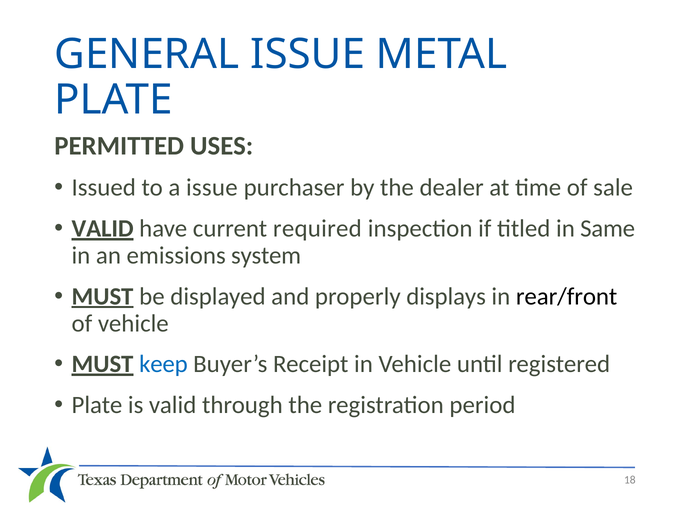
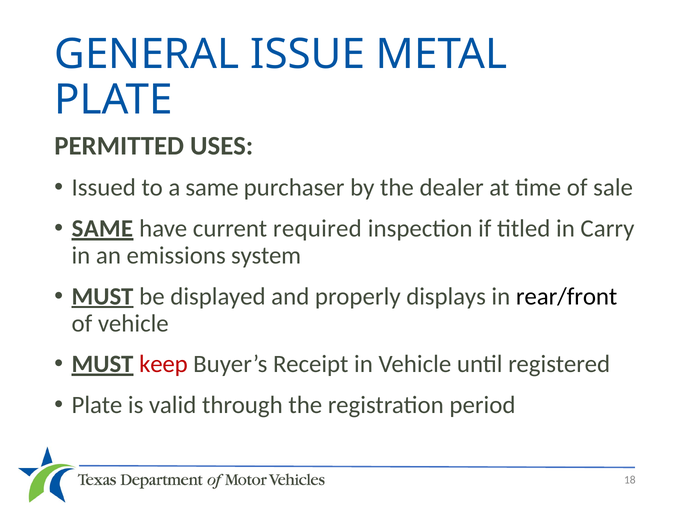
a issue: issue -> same (212, 188)
VALID: VALID -> SAME (102, 229)
Same: Same -> Carry (607, 229)
keep colour: blue -> red (163, 364)
